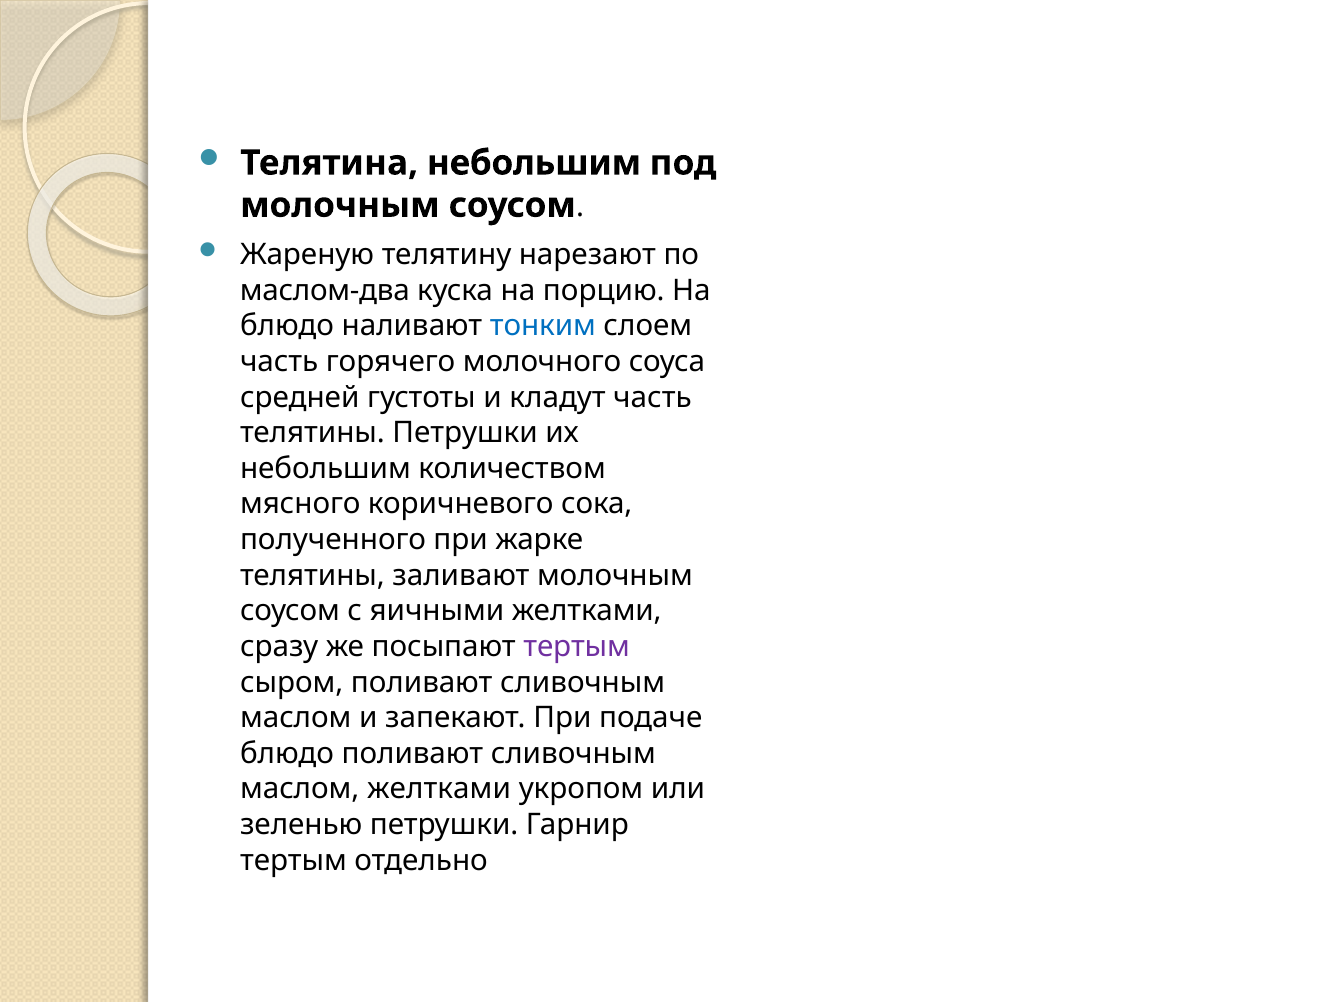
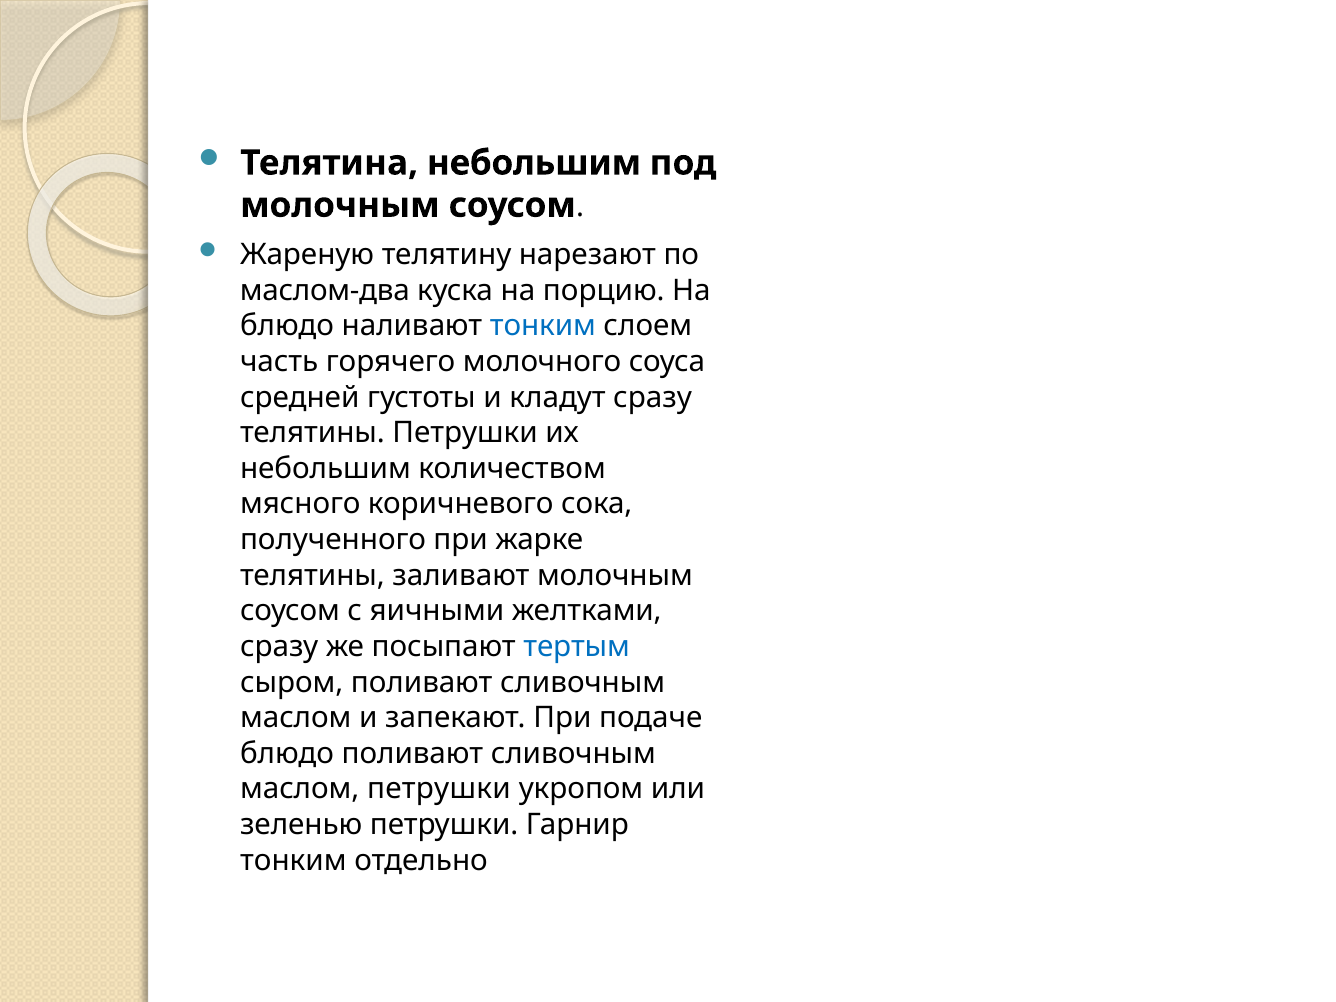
кладут часть: часть -> сразу (653, 397)
тертым colour: purple -> blue (577, 647)
маслом желтками: желтками -> петрушки (439, 789)
тертым: тертым -> тонким (293, 860)
